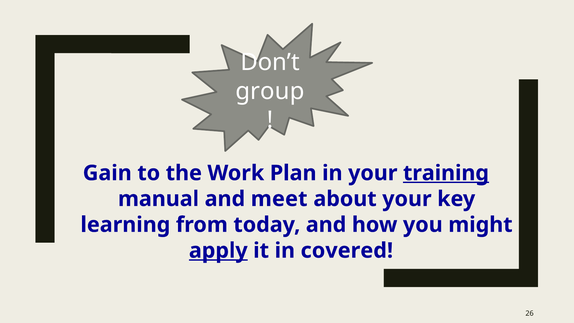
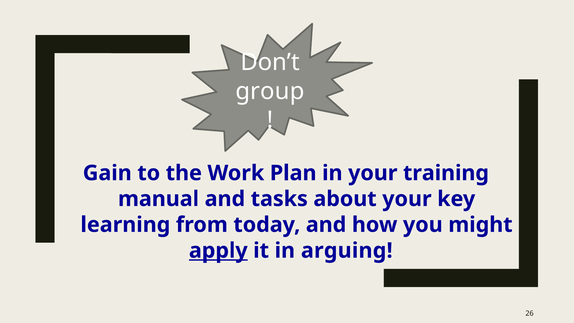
training underline: present -> none (446, 173)
meet: meet -> tasks (279, 199)
covered: covered -> arguing (347, 250)
